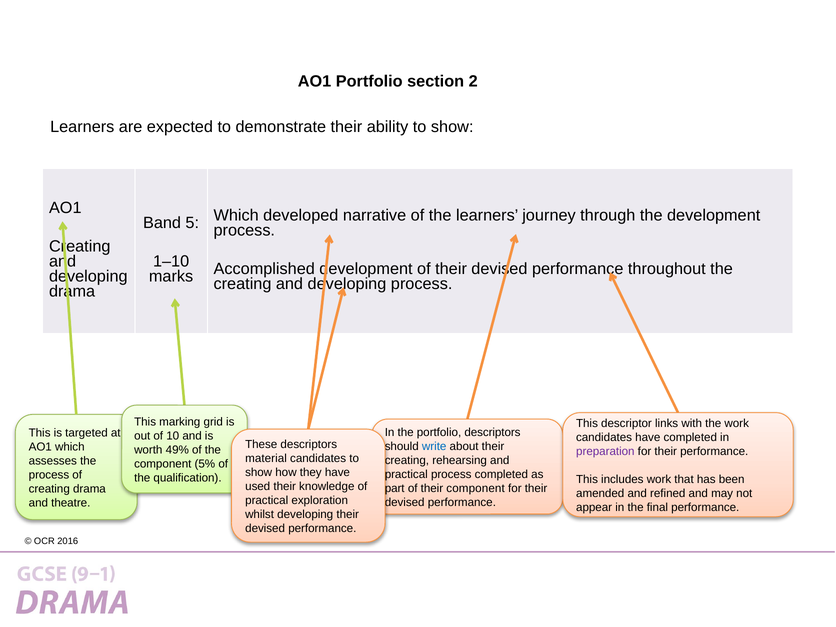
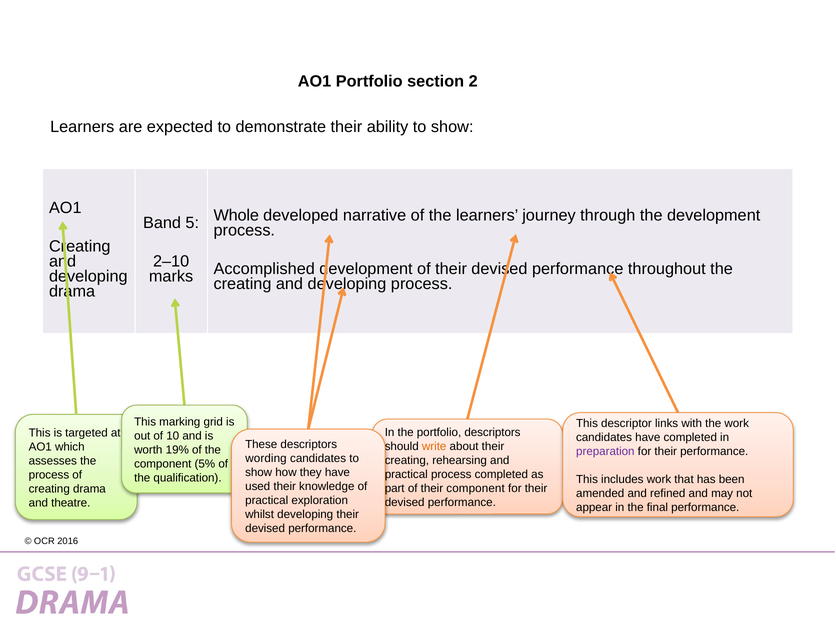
Which: Which -> Whole (236, 215)
1–10: 1–10 -> 2–10 (171, 261)
write colour: blue -> orange (434, 446)
49%: 49% -> 19% (177, 450)
material: material -> wording (266, 459)
